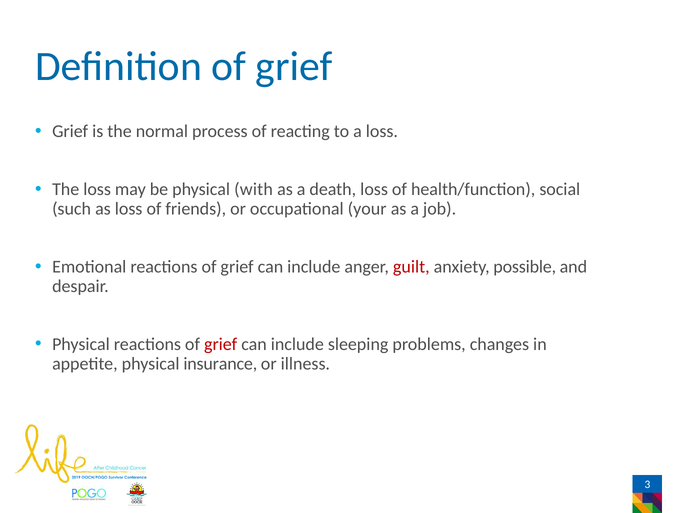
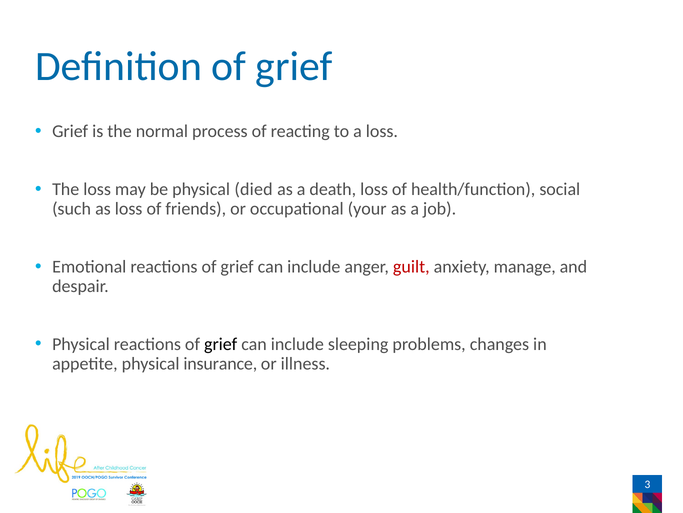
with: with -> died (254, 189)
possible: possible -> manage (525, 266)
grief colour: red -> black (221, 344)
